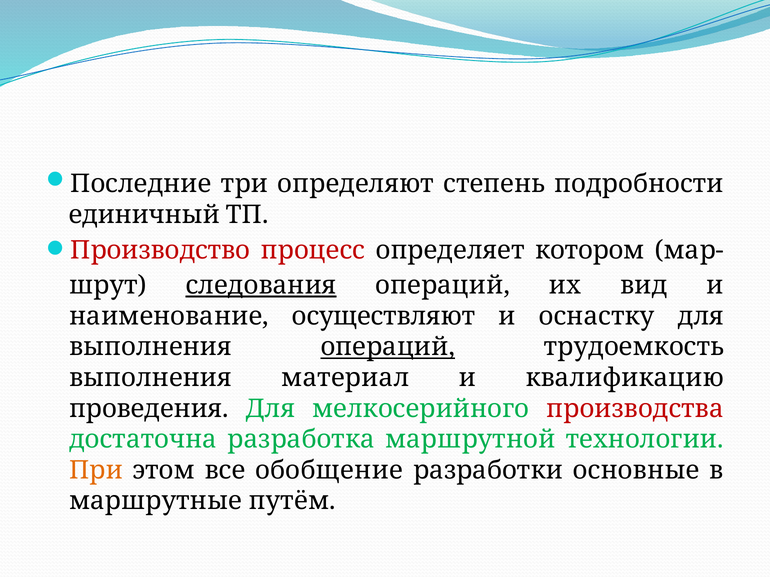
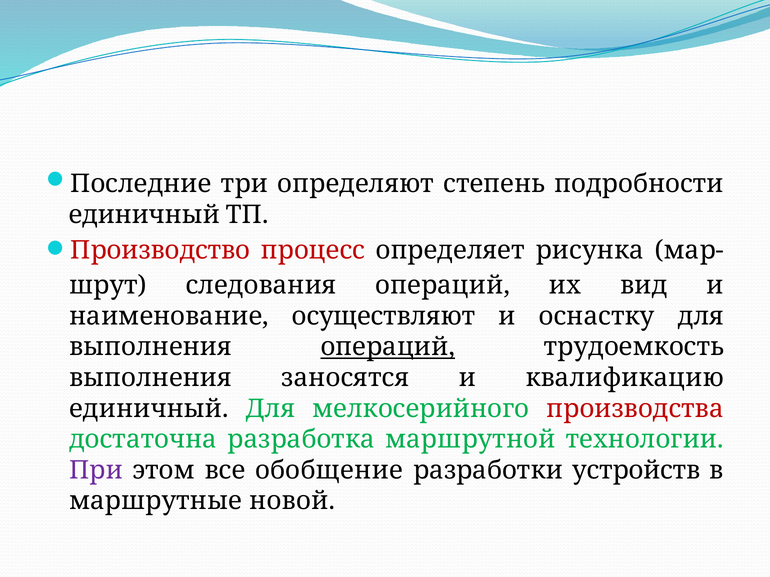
котором: котором -> рисунка (590, 251)
следования underline: present -> none (261, 286)
материал: материал -> заносятся (345, 378)
проведения: проведения -> единичный (149, 409)
При colour: orange -> purple (96, 471)
основные: основные -> устройств (636, 471)
путём: путём -> новой (292, 501)
